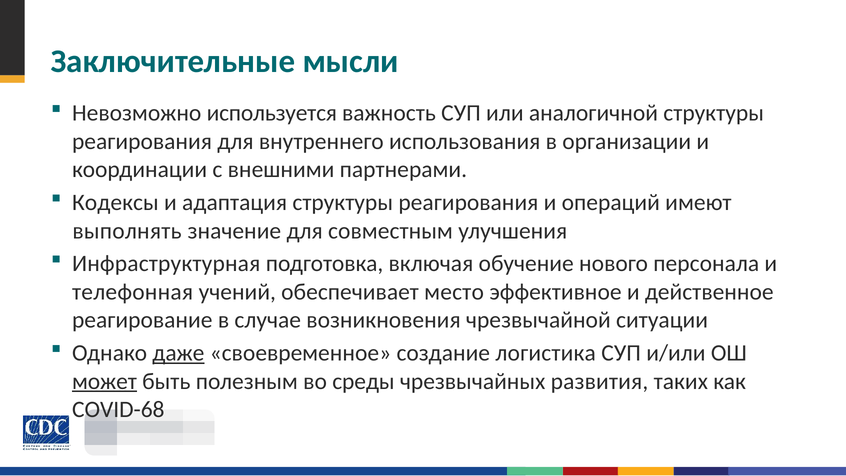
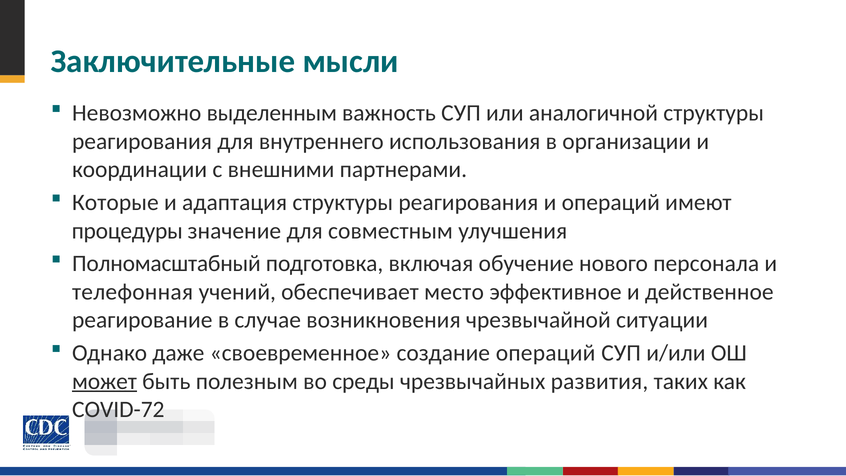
используется: используется -> выделенным (272, 113)
Кодексы: Кодексы -> Которые (115, 203)
выполнять: выполнять -> процедуры (127, 231)
Инфраструктурная: Инфраструктурная -> Полномасштабный (166, 264)
даже underline: present -> none (178, 353)
создание логистика: логистика -> операций (546, 353)
COVID-68: COVID-68 -> COVID-72 (118, 409)
